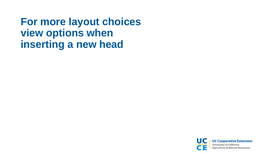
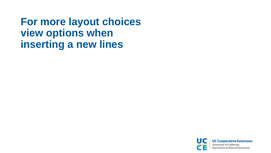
head: head -> lines (111, 44)
